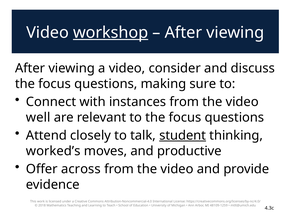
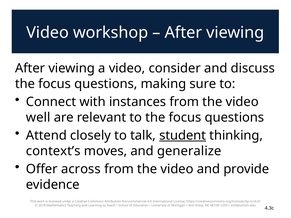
workshop underline: present -> none (111, 33)
worked’s: worked’s -> context’s (53, 151)
productive: productive -> generalize (189, 151)
